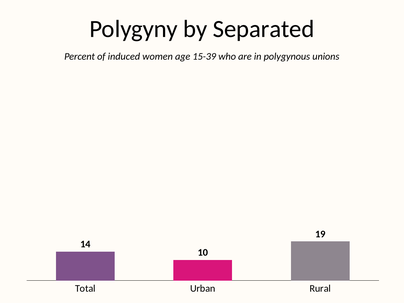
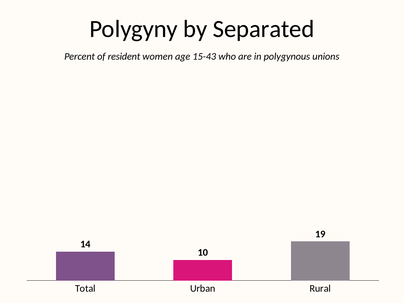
induced: induced -> resident (124, 57)
15-39: 15-39 -> 15-43 (204, 57)
